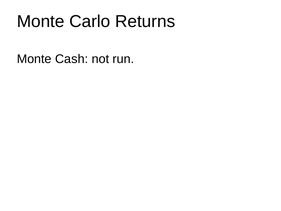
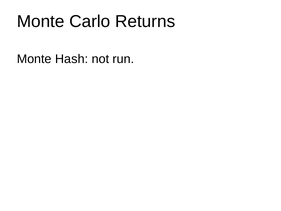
Cash: Cash -> Hash (72, 59)
